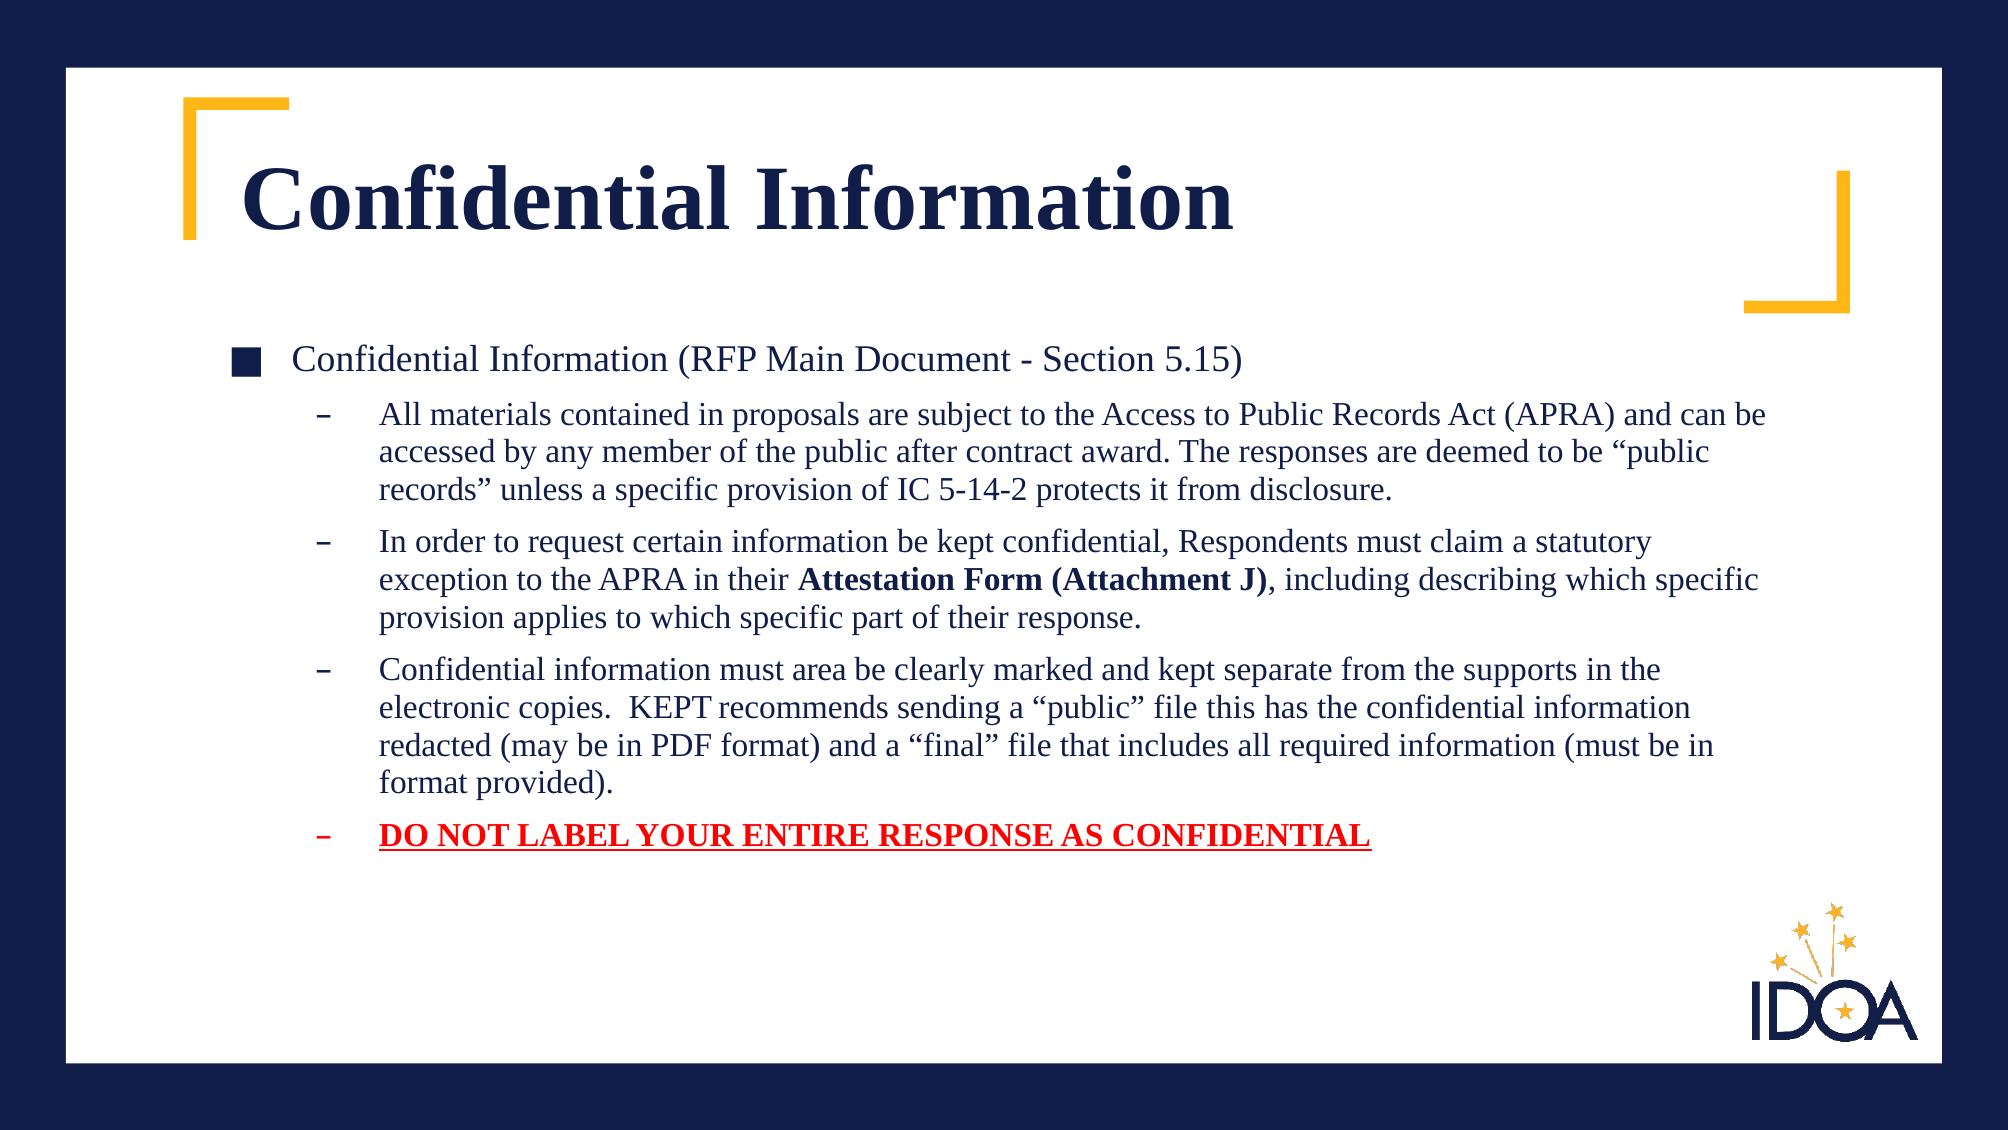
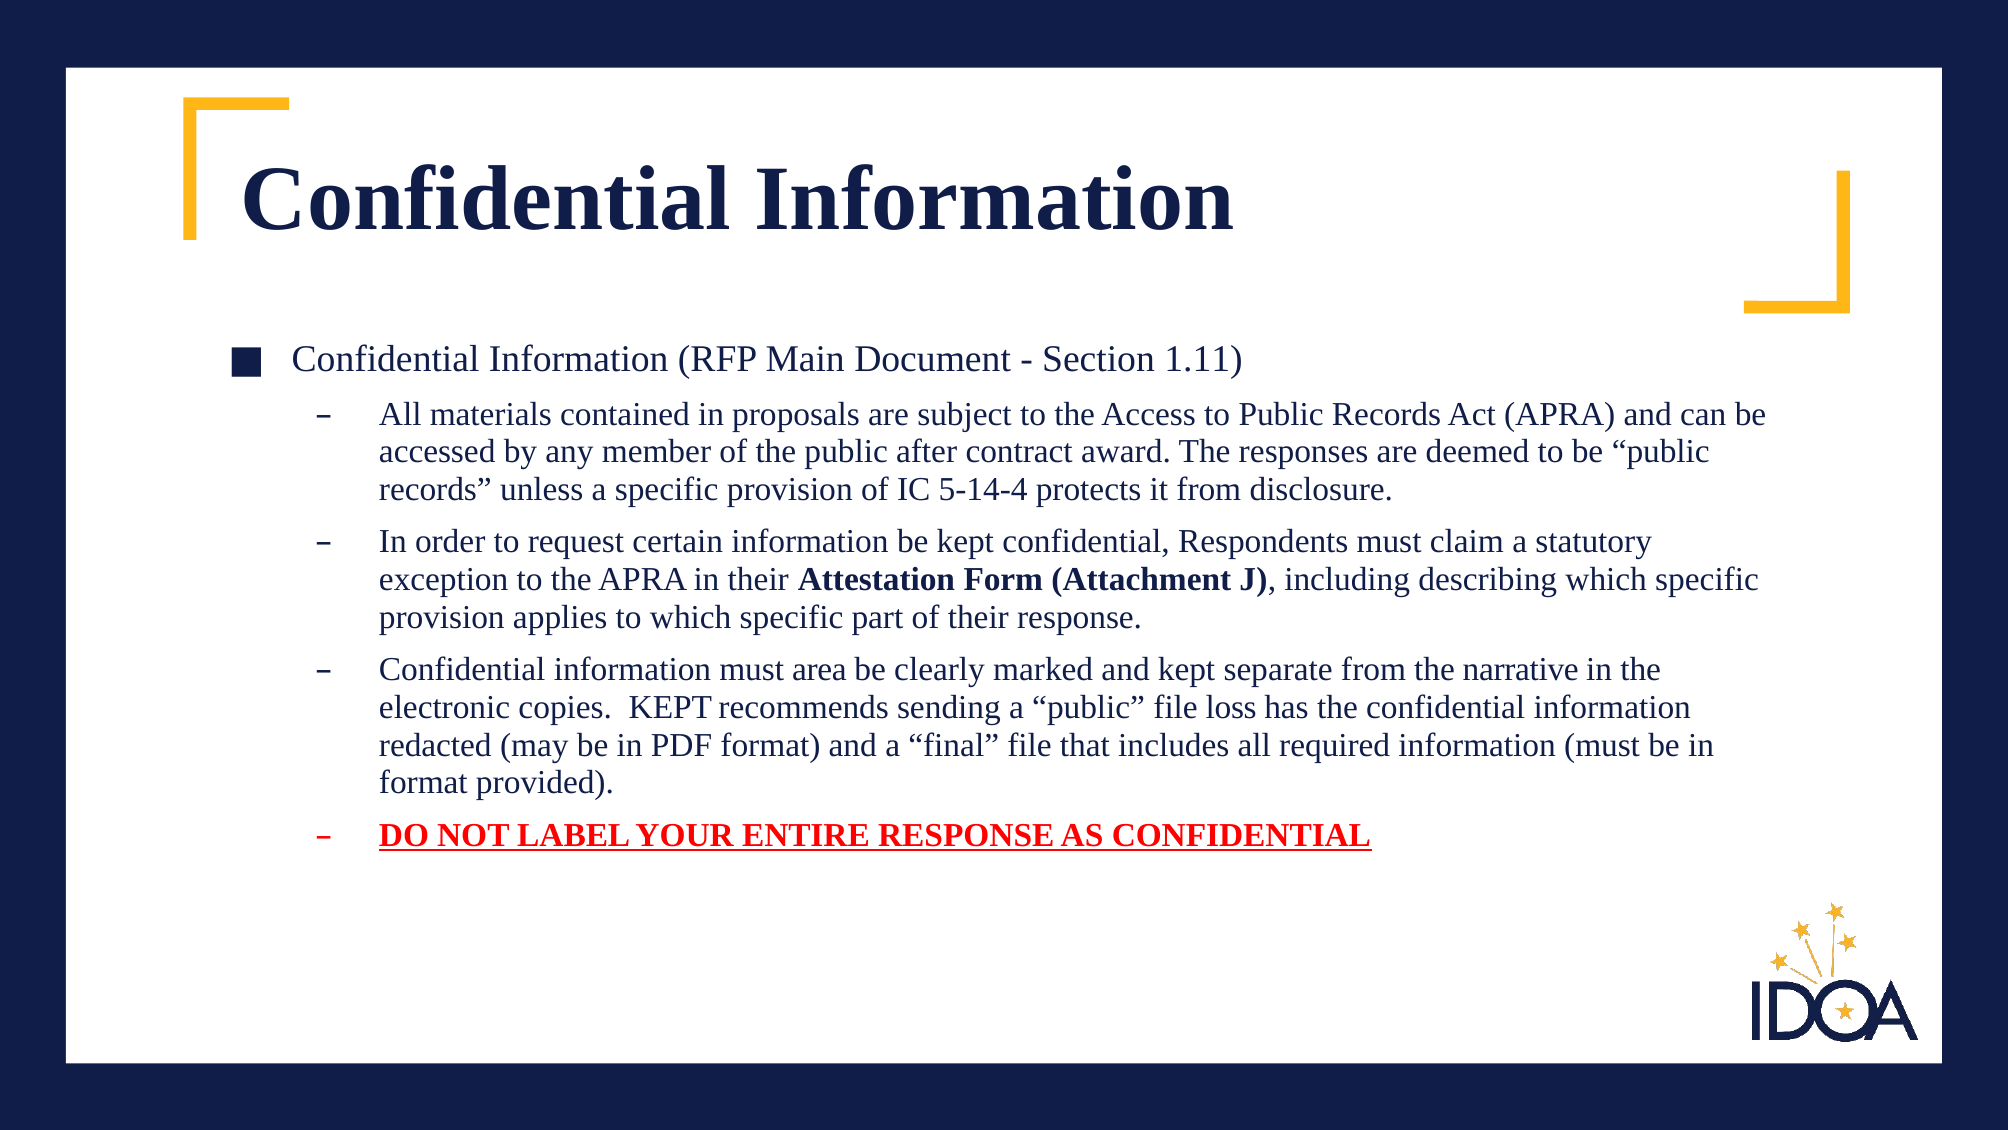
5.15: 5.15 -> 1.11 (1204, 359)
5-14-2: 5-14-2 -> 5-14-4 (983, 489)
supports: supports -> narrative (1521, 669)
this: this -> loss (1231, 707)
